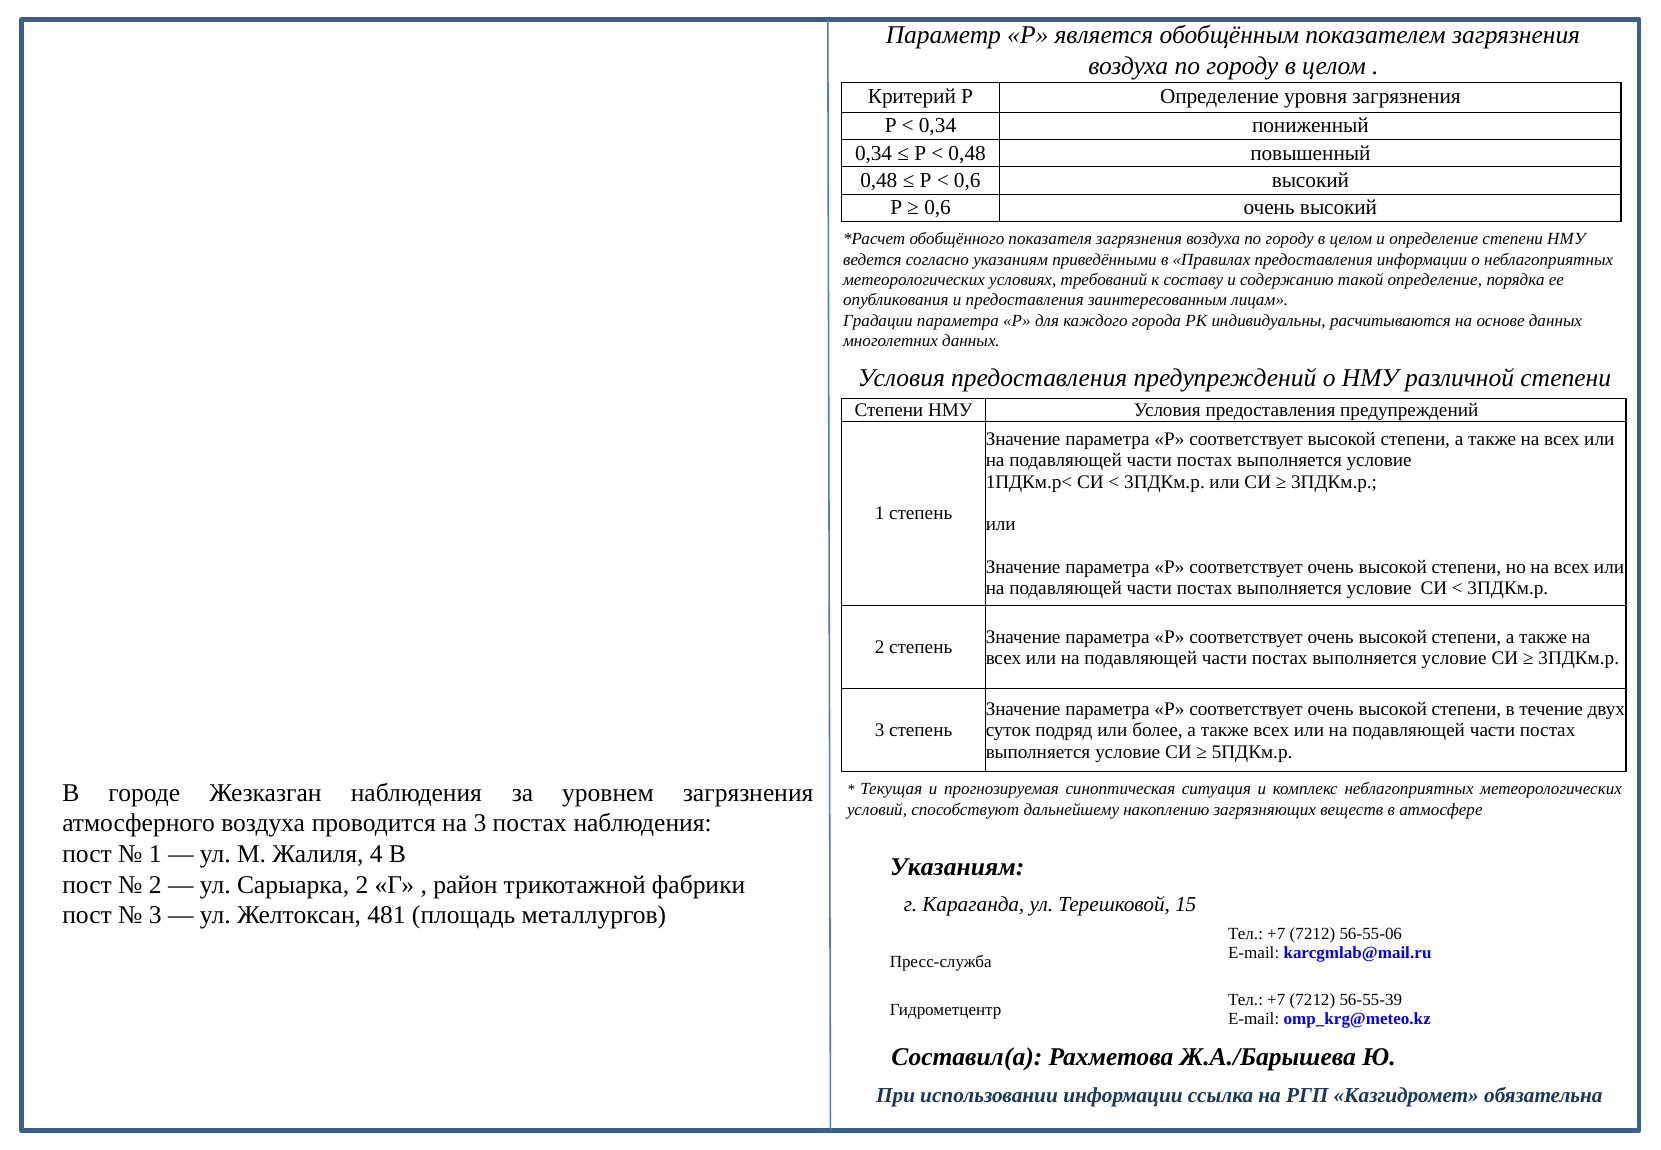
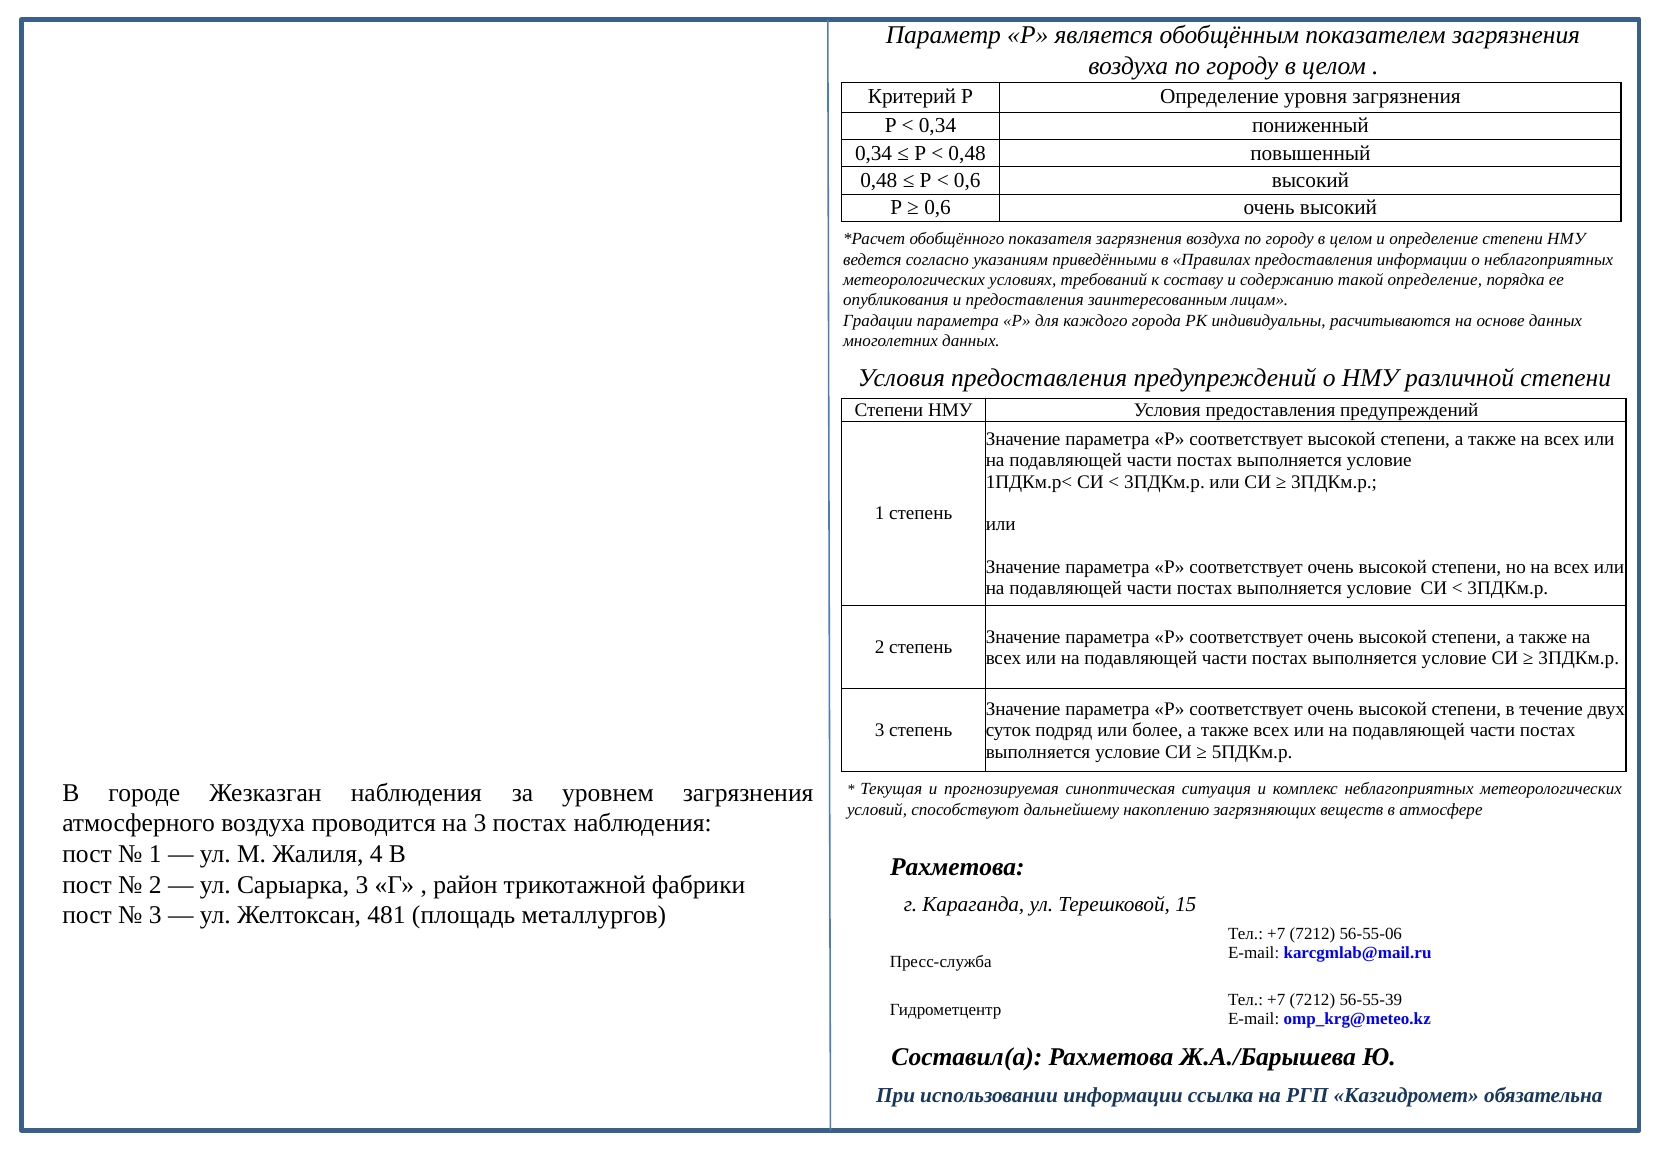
Указаниям: Указаниям -> Рахметова (957, 867)
Сарыарка 2: 2 -> 3 (362, 885)
